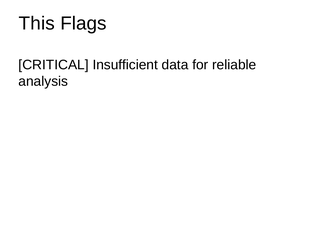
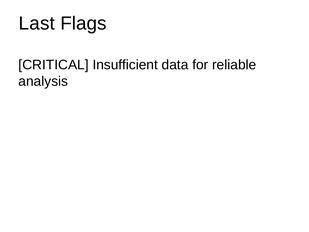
This: This -> Last (37, 23)
